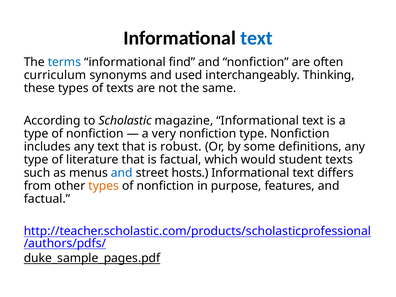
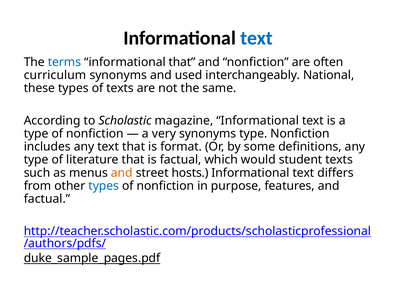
informational find: find -> that (182, 62)
Thinking: Thinking -> National (329, 75)
very nonfiction: nonfiction -> synonyms (208, 134)
robust: robust -> format (181, 147)
and colour: blue -> orange (122, 173)
types colour: orange -> blue (104, 186)
